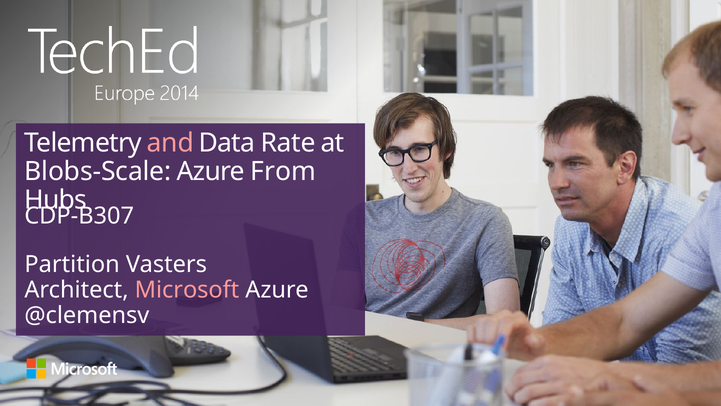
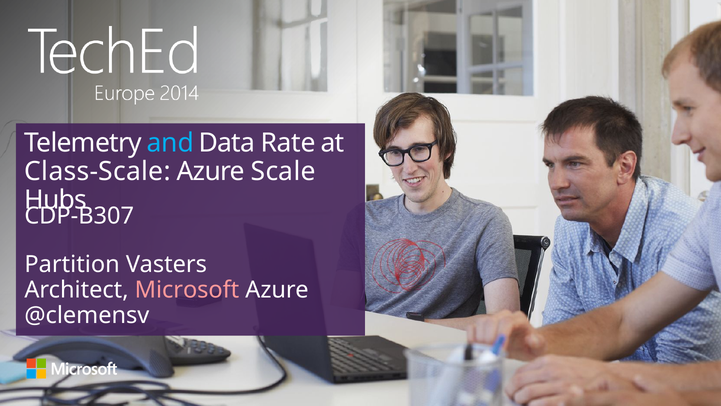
and colour: pink -> light blue (170, 143)
Blobs-Scale: Blobs-Scale -> Class-Scale (98, 171)
From: From -> Scale (283, 171)
